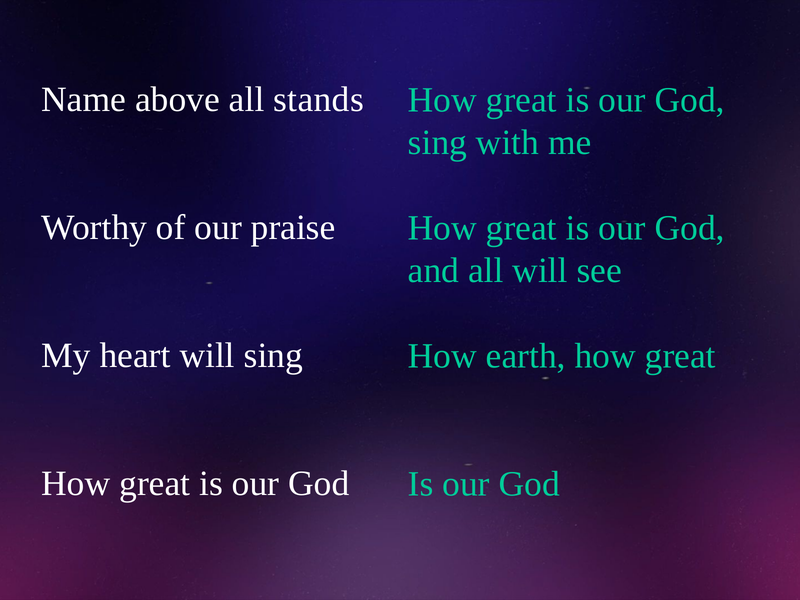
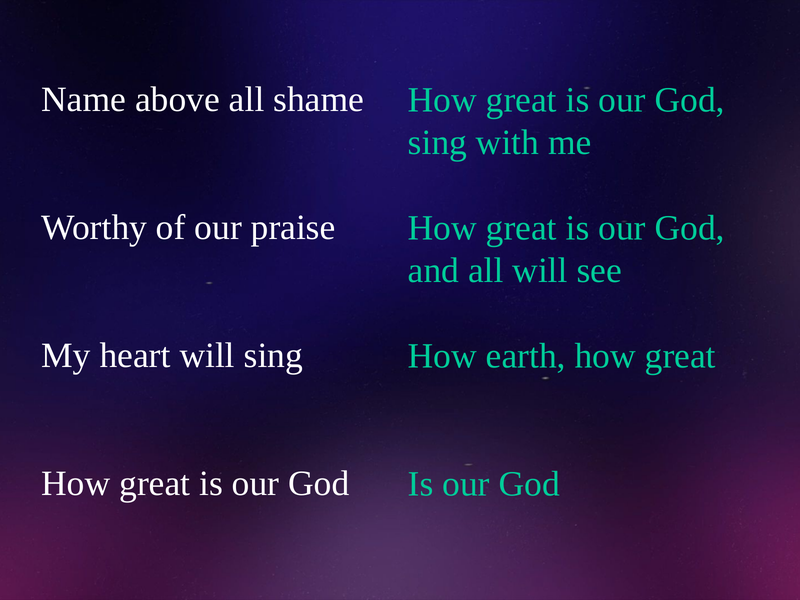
stands: stands -> shame (319, 99)
